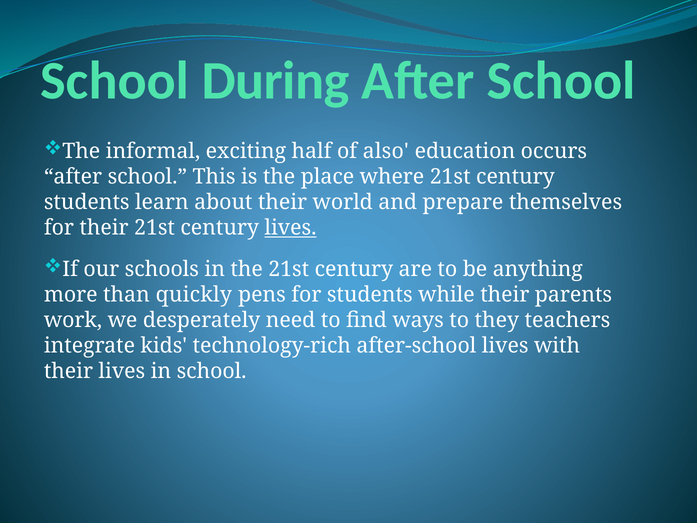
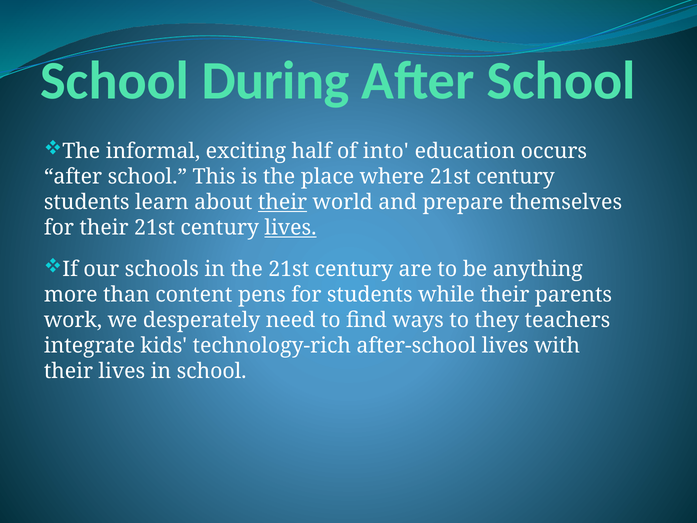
also: also -> into (386, 151)
their underline: none -> present (283, 202)
quickly: quickly -> content (194, 295)
